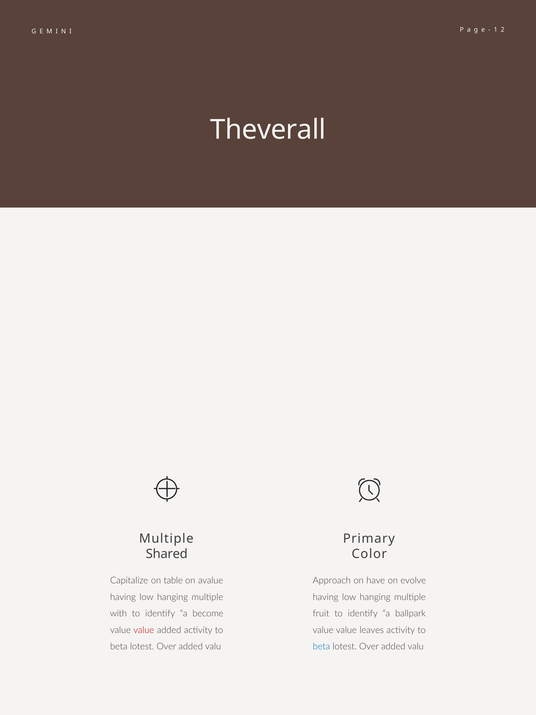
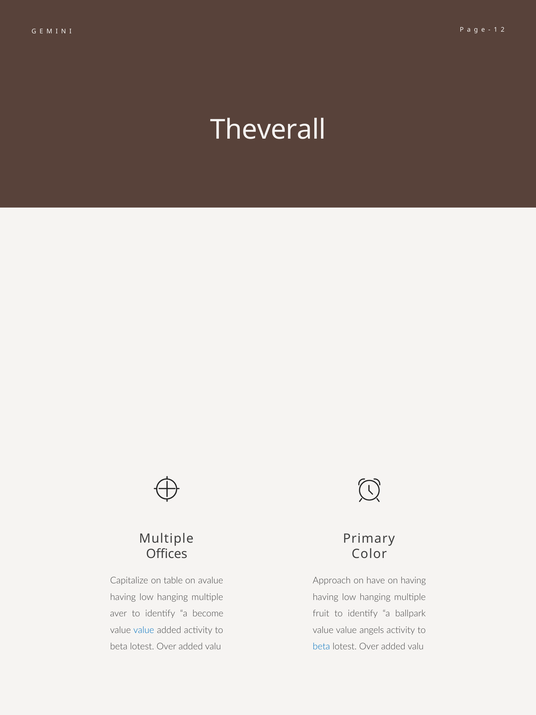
Shared: Shared -> Offices (167, 554)
on evolve: evolve -> having (413, 580)
with: with -> aver (118, 613)
value colour: red -> blue (144, 630)
leaves: leaves -> angels (372, 630)
